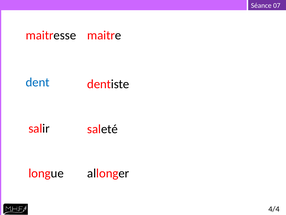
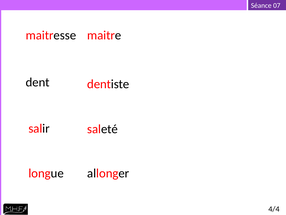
dent colour: blue -> black (38, 82)
